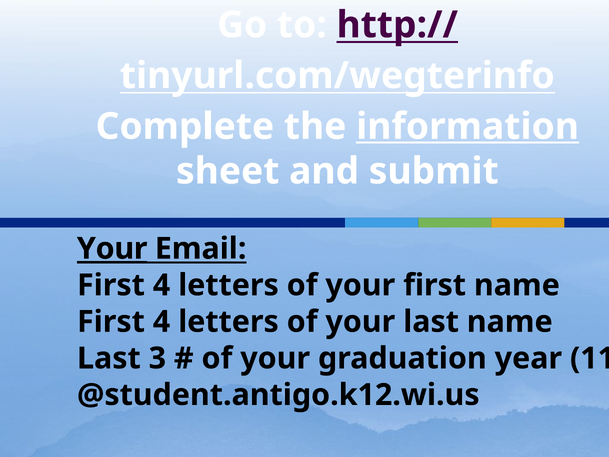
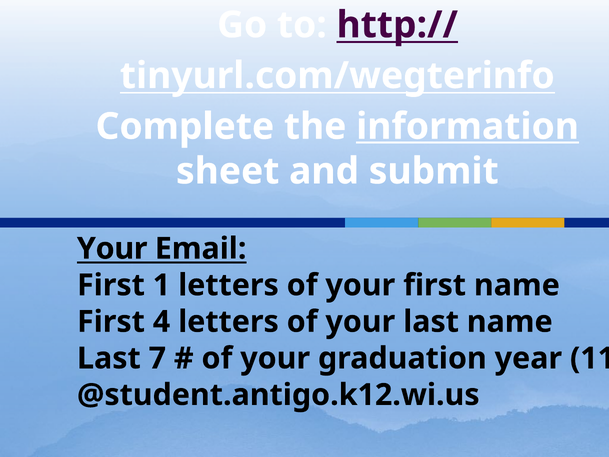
Your underline: present -> none (112, 249)
4: 4 -> 1 (161, 285)
3: 3 -> 7 (157, 358)
